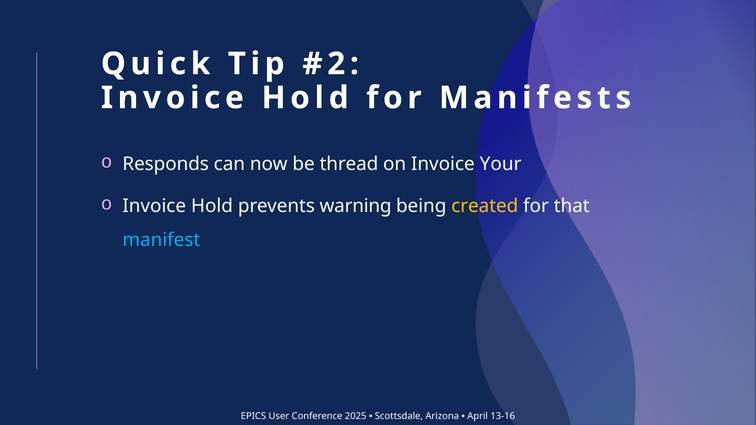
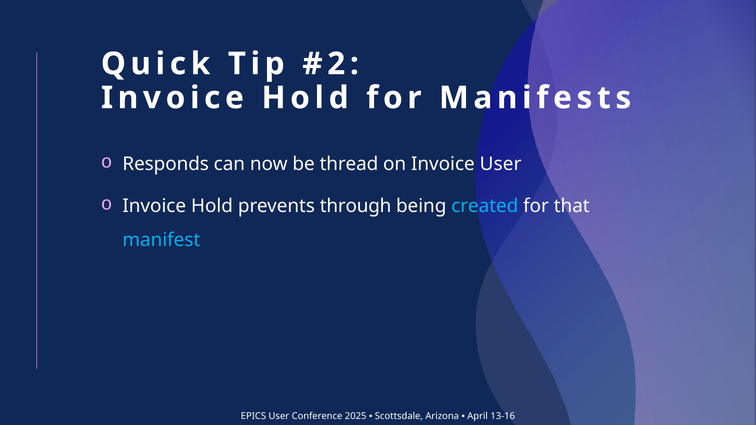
Invoice Your: Your -> User (501, 164)
warning: warning -> through (356, 206)
created colour: yellow -> light blue (485, 206)
